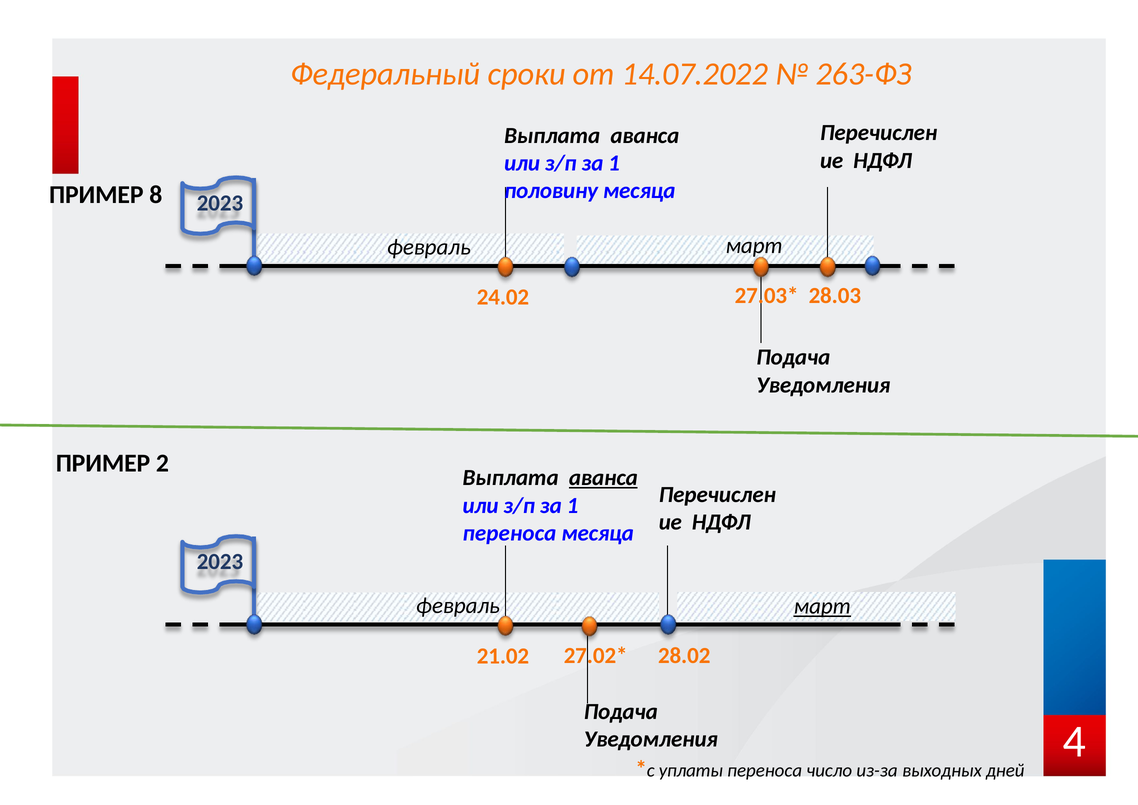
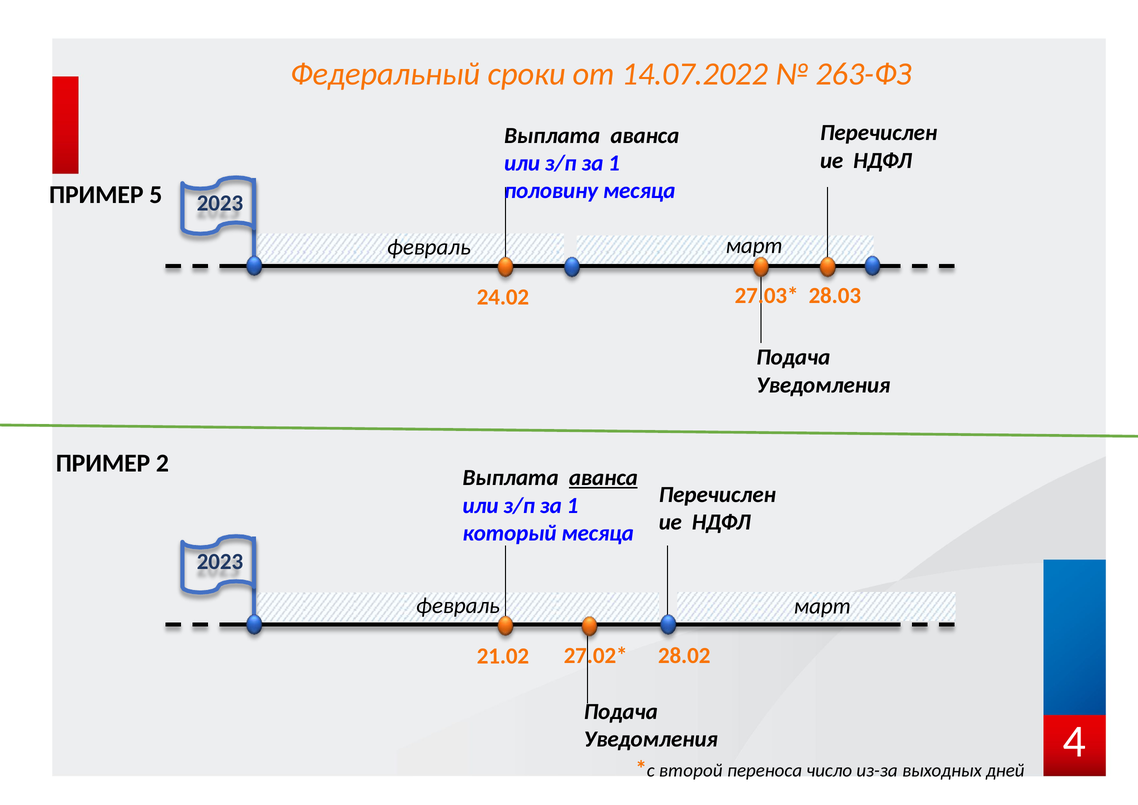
8: 8 -> 5 (156, 195)
переноса: переноса -> который (510, 533)
март underline: present -> none (822, 606)
уплаты: уплаты -> второй (691, 770)
